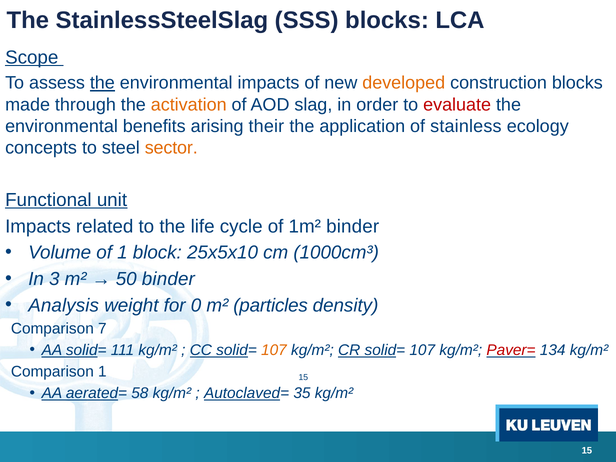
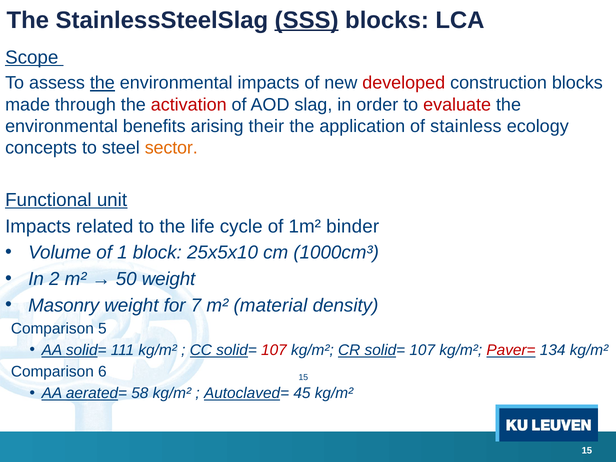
SSS underline: none -> present (307, 20)
developed colour: orange -> red (404, 83)
activation colour: orange -> red (189, 105)
3: 3 -> 2 (54, 279)
50 binder: binder -> weight (169, 279)
Analysis: Analysis -> Masonry (64, 305)
0: 0 -> 7 (196, 305)
particles: particles -> material (270, 305)
7: 7 -> 5 (102, 329)
107 colour: orange -> red (274, 350)
Comparison 1: 1 -> 6 (102, 372)
35: 35 -> 45 (302, 393)
